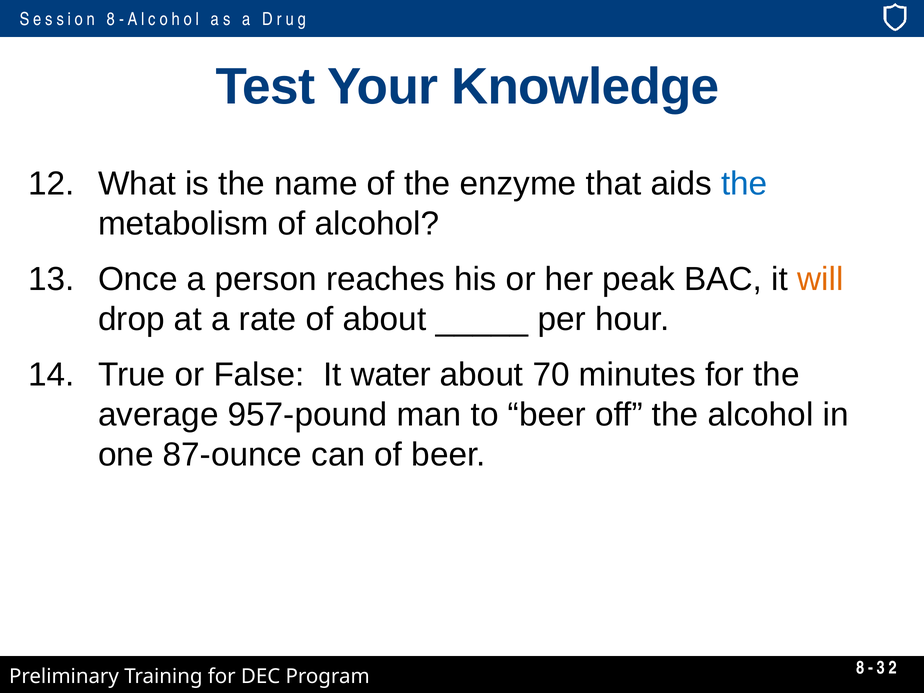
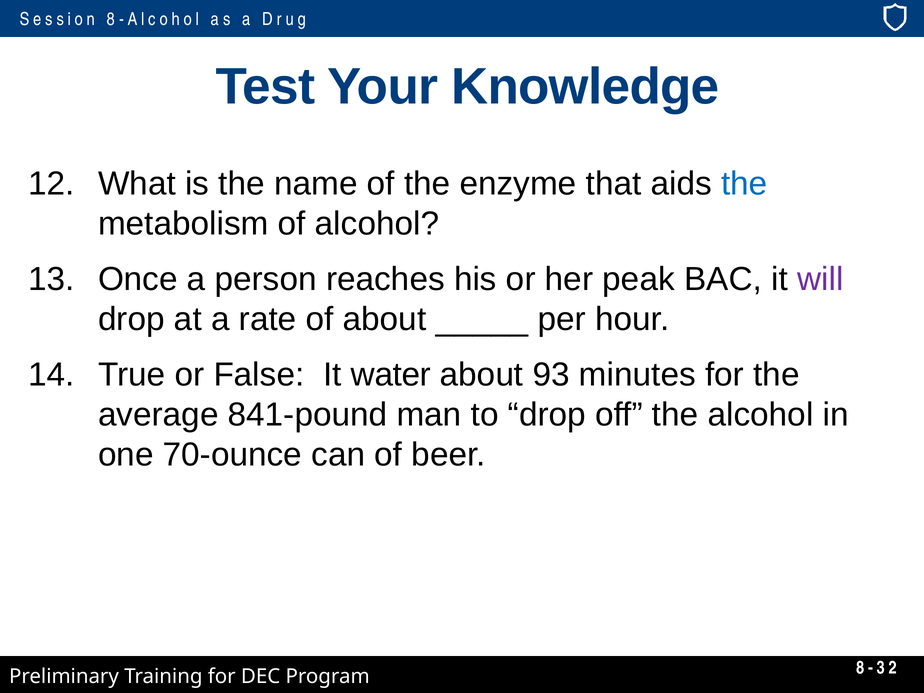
will colour: orange -> purple (820, 279)
70: 70 -> 93 (551, 375)
957-pound: 957-pound -> 841-pound (308, 415)
to beer: beer -> drop (547, 415)
87-ounce: 87-ounce -> 70-ounce (232, 455)
